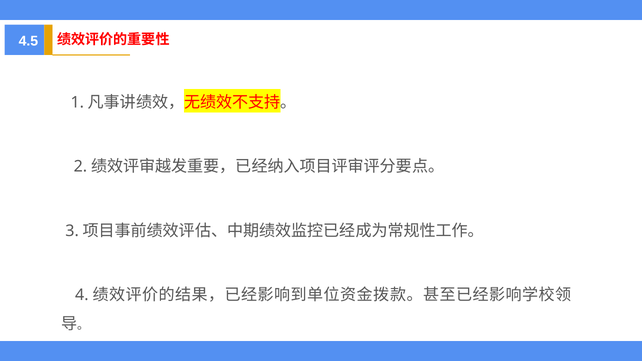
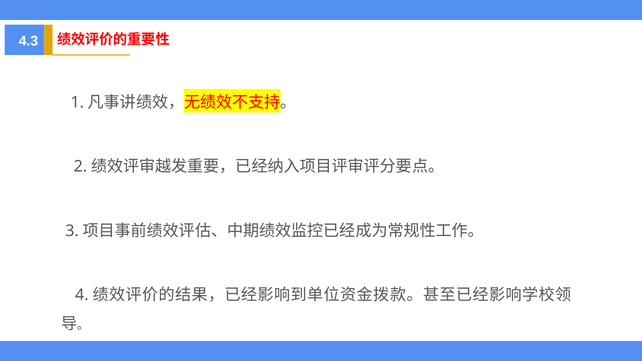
4.5: 4.5 -> 4.3 (28, 41)
